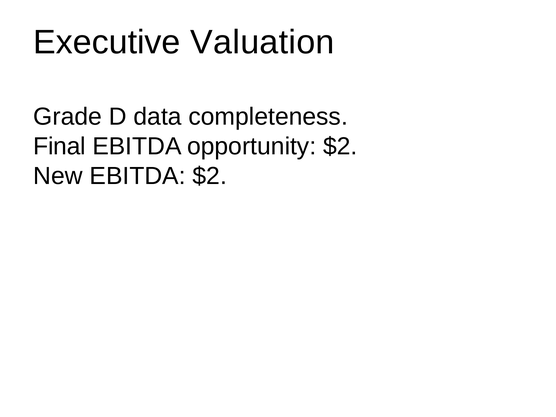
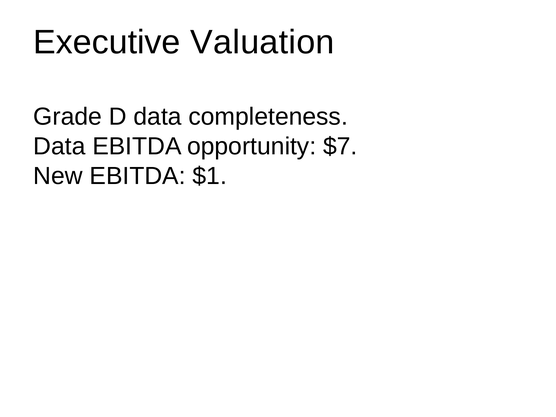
Final: Final -> Data (59, 146)
opportunity $2: $2 -> $7 (340, 146)
EBITDA $2: $2 -> $1 (210, 176)
